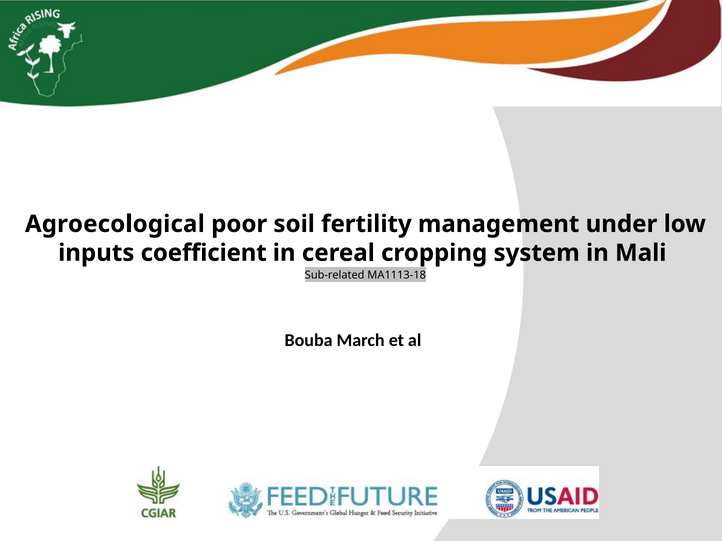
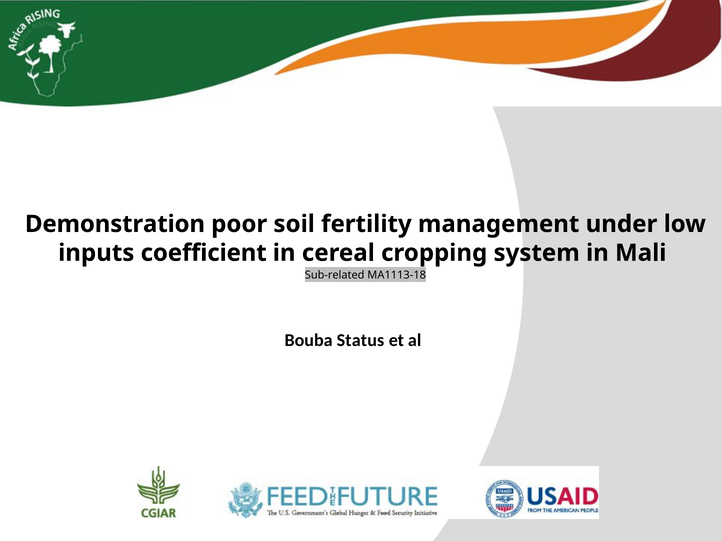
Agroecological: Agroecological -> Demonstration (115, 224)
March: March -> Status (360, 341)
